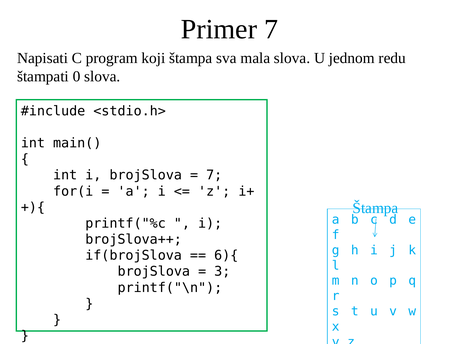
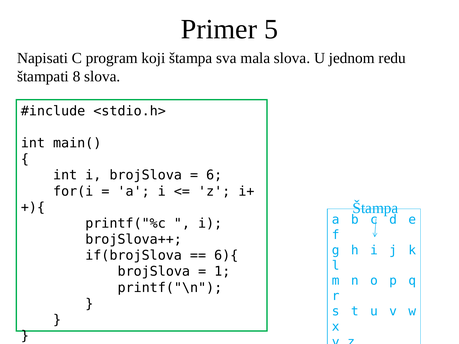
Primer 7: 7 -> 5 (271, 29)
0: 0 -> 8 (77, 76)
7: 7 -> 6 (214, 175)
3: 3 -> 1 (222, 272)
